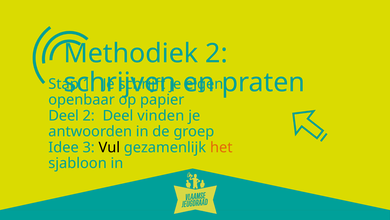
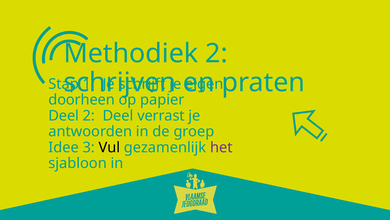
openbaar: openbaar -> doorheen (82, 100)
vinden: vinden -> verrast (161, 115)
het colour: orange -> purple (221, 147)
